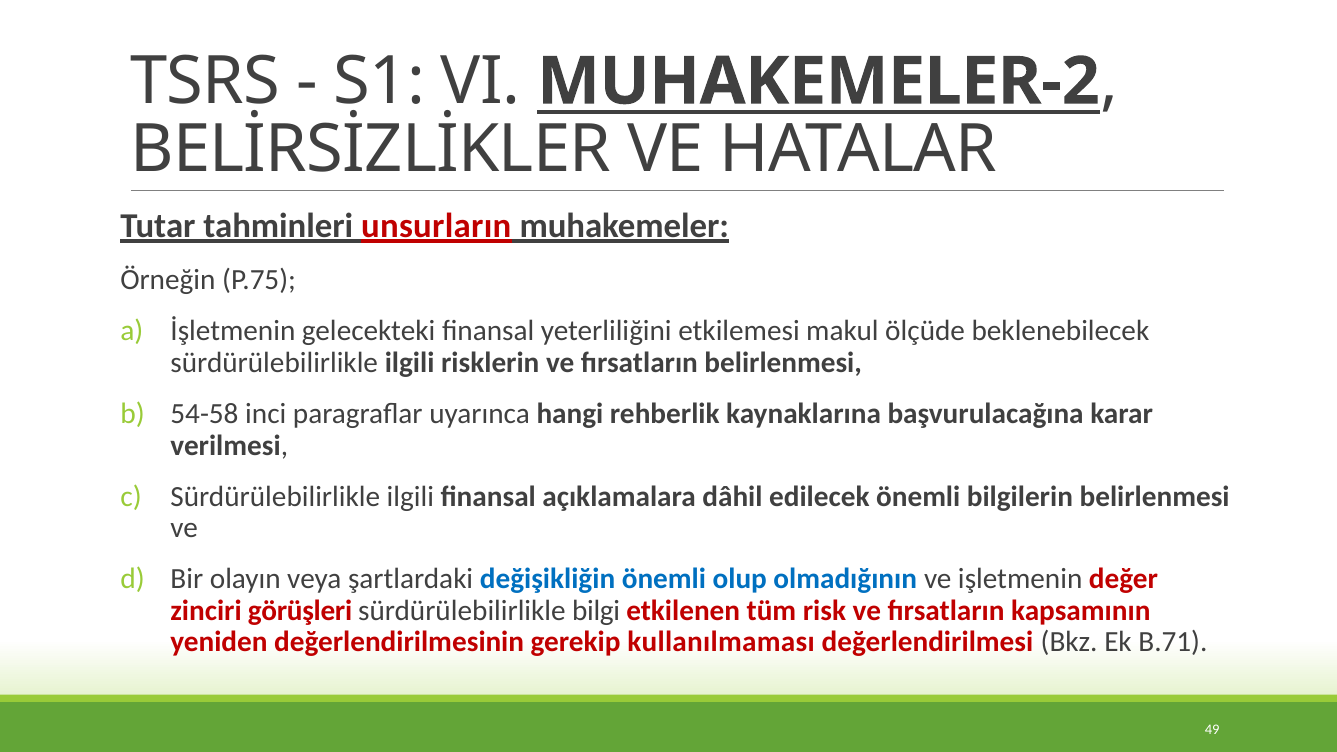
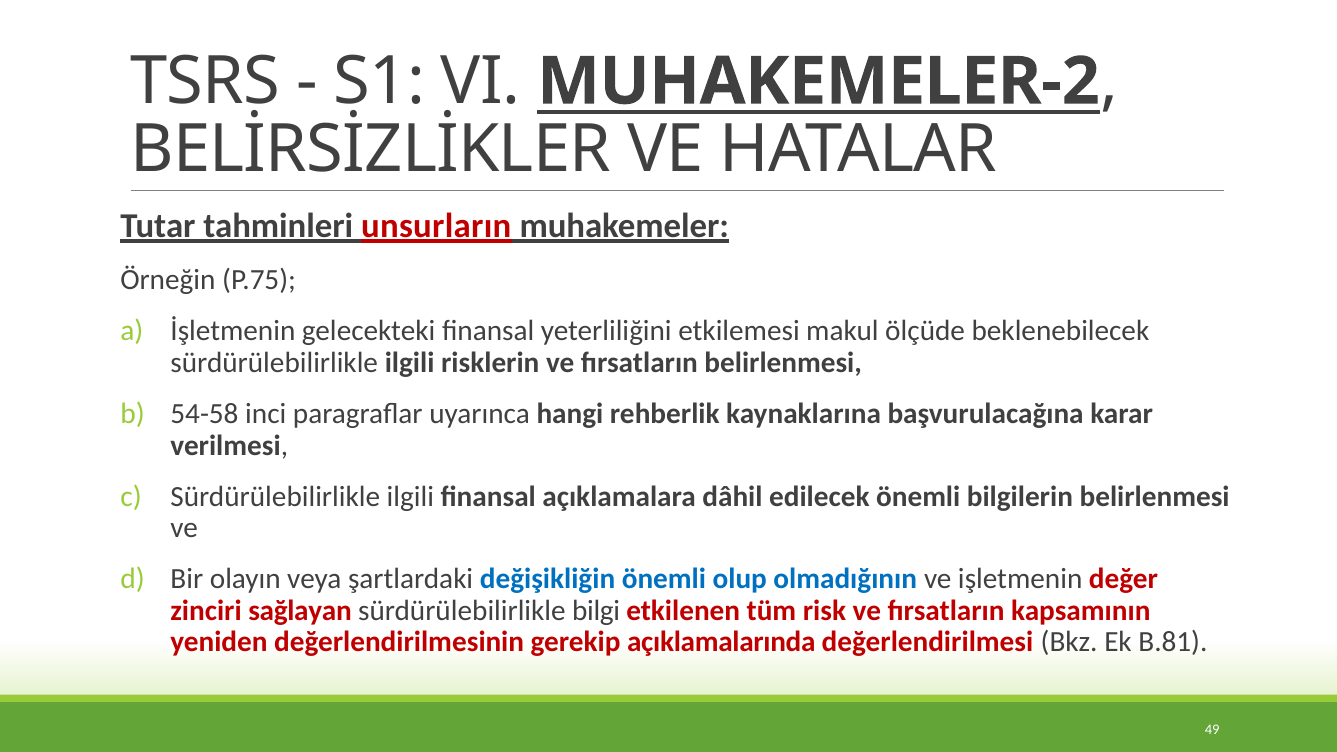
görüşleri: görüşleri -> sağlayan (300, 611)
kullanılmaması: kullanılmaması -> açıklamalarında (721, 642)
B.71: B.71 -> B.81 (1173, 642)
